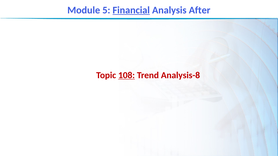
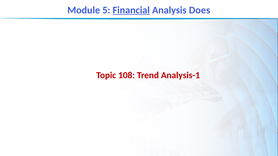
After: After -> Does (200, 10)
108 underline: present -> none (127, 75)
Analysis-8: Analysis-8 -> Analysis-1 (180, 75)
